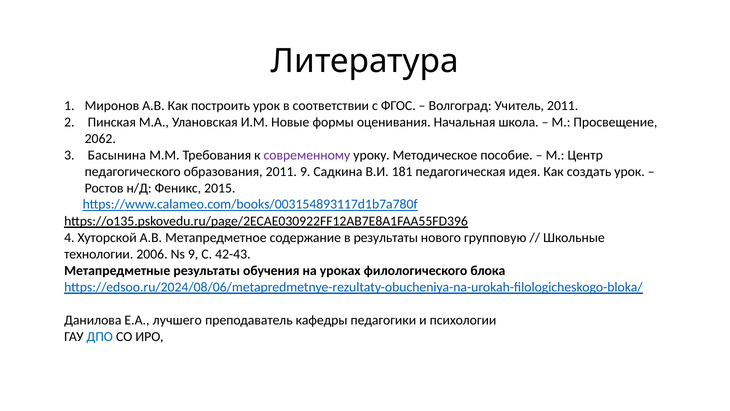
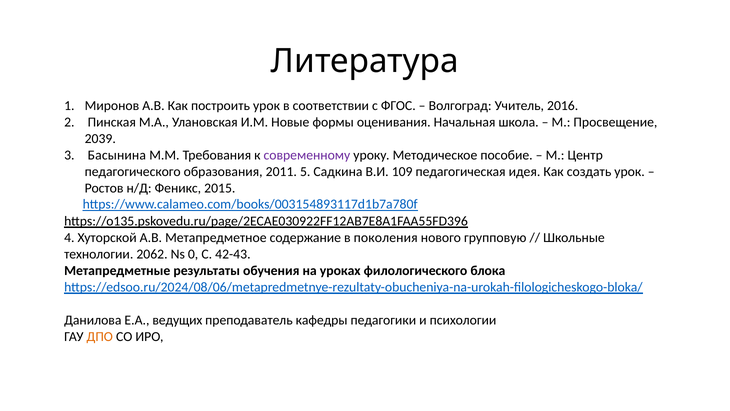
Учитель 2011: 2011 -> 2016 (563, 106)
2062: 2062 -> 2039 (100, 139)
2011 9: 9 -> 5 (305, 171)
181: 181 -> 109 (402, 171)
в результаты: результаты -> поколения (386, 238)
2006: 2006 -> 2062 (152, 254)
Ns 9: 9 -> 0 (193, 254)
лучшего: лучшего -> ведущих (177, 320)
ДПО colour: blue -> orange (100, 337)
